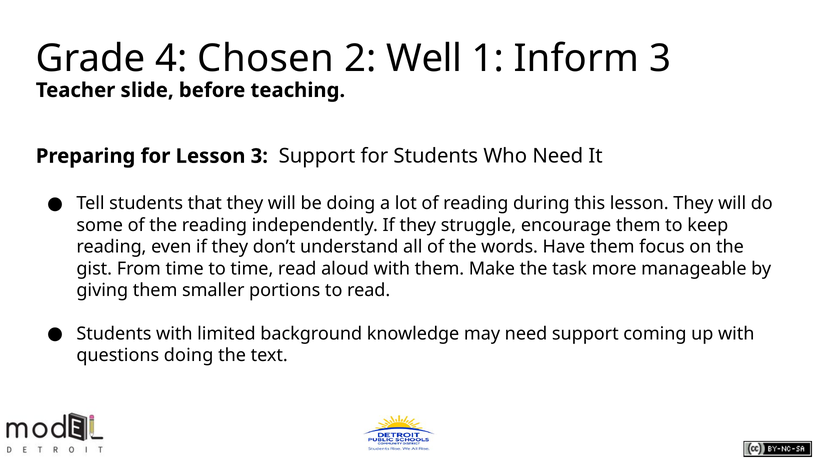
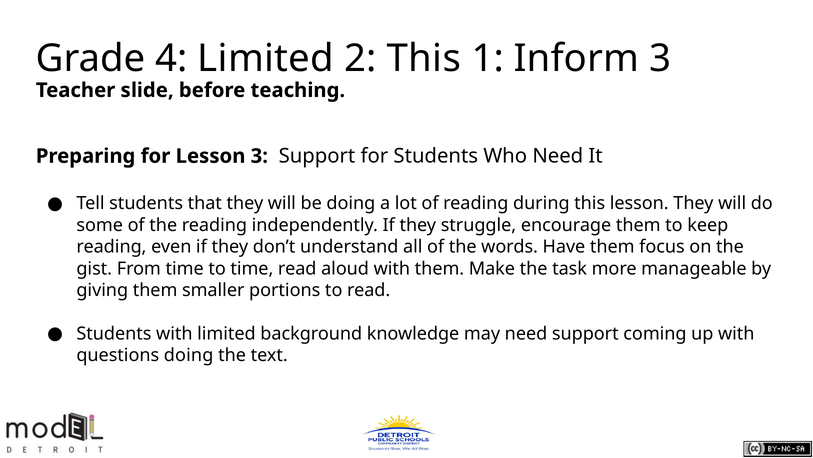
4 Chosen: Chosen -> Limited (266, 58)
2 Well: Well -> This (424, 58)
